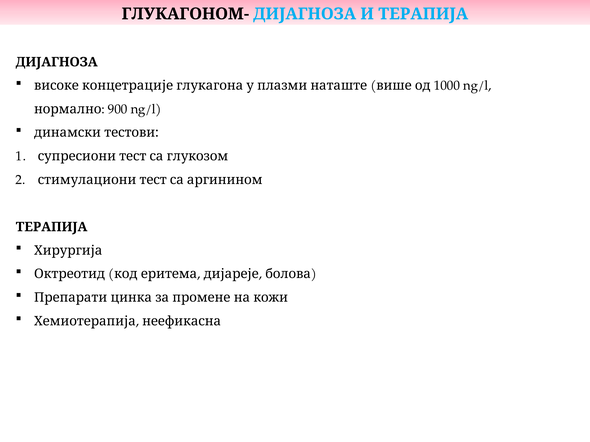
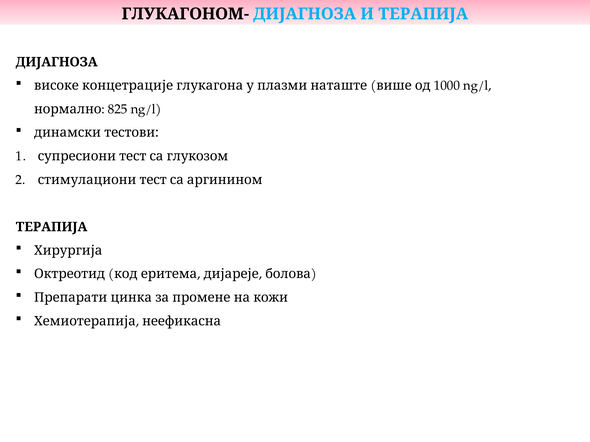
900: 900 -> 825 (118, 109)
